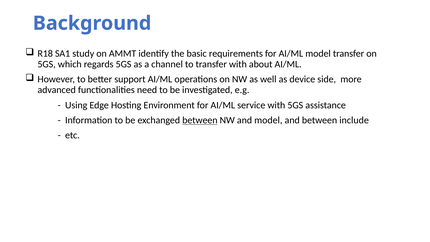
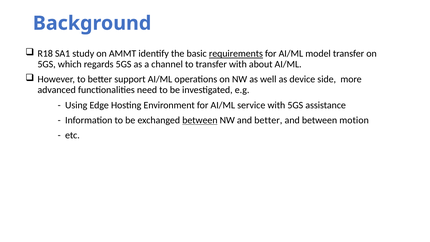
requirements underline: none -> present (236, 54)
and model: model -> better (268, 120)
include: include -> motion (354, 120)
